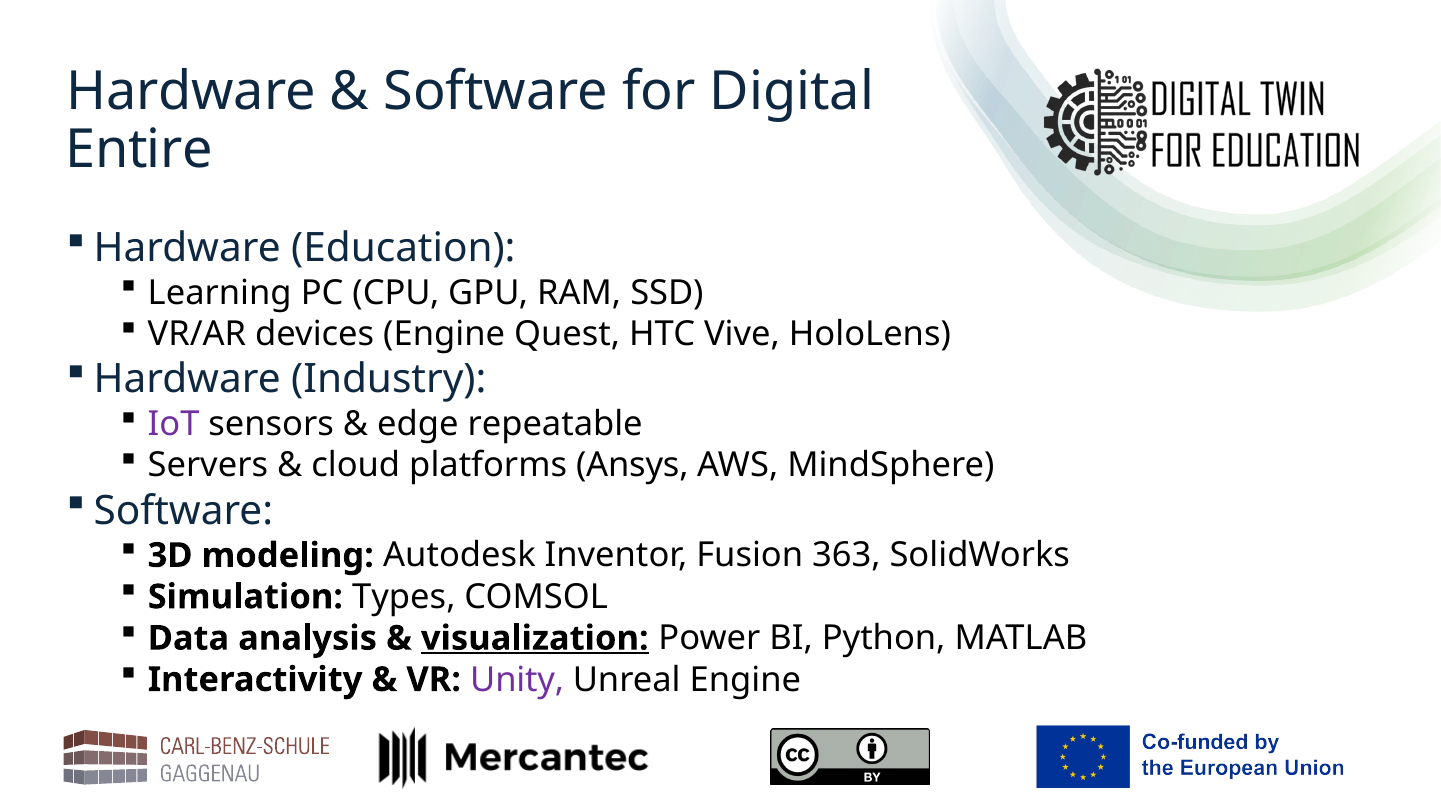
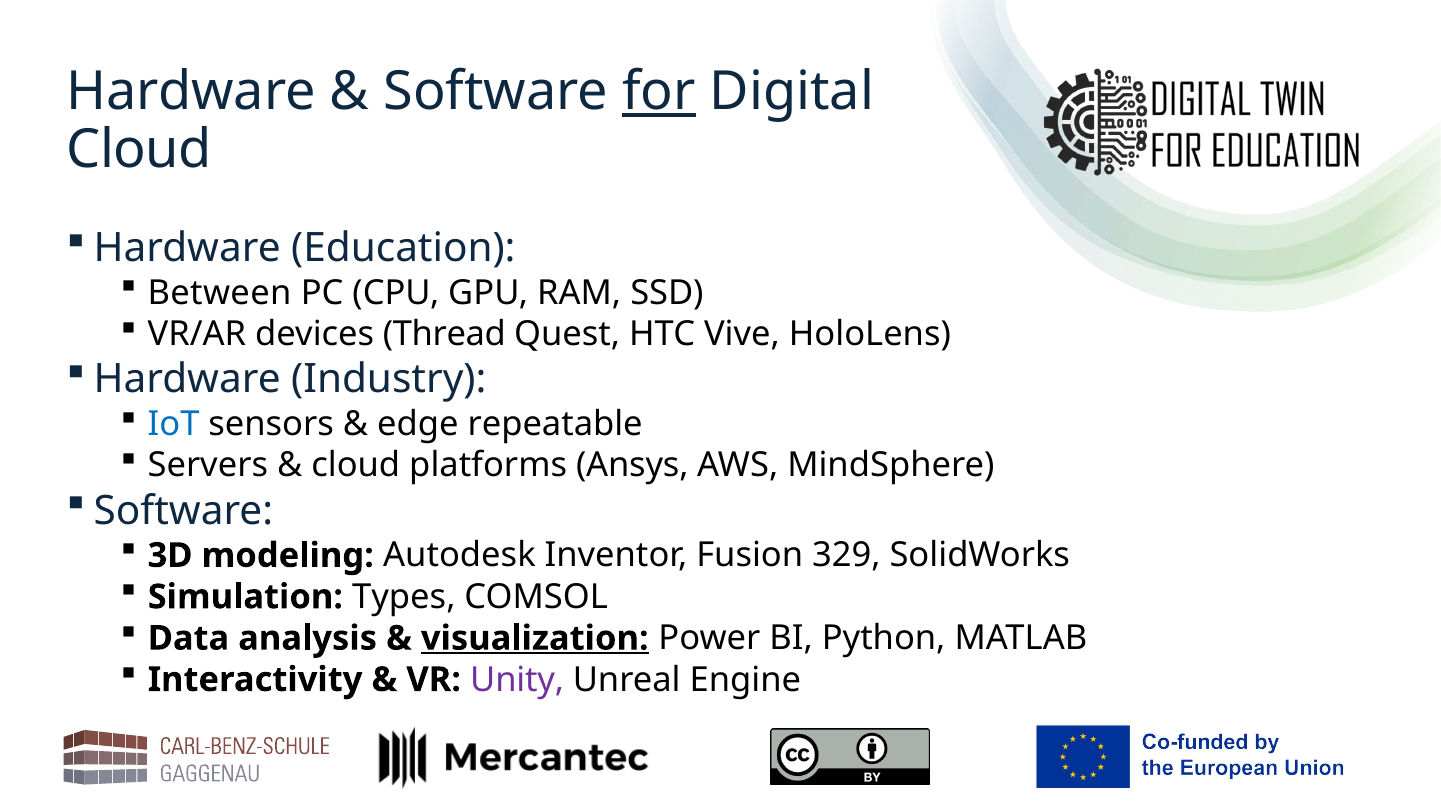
for underline: none -> present (659, 92)
Entire: Entire -> Cloud (139, 150)
Learning: Learning -> Between (220, 293)
devices Engine: Engine -> Thread (444, 334)
IoT colour: purple -> blue (174, 424)
363: 363 -> 329 (846, 556)
